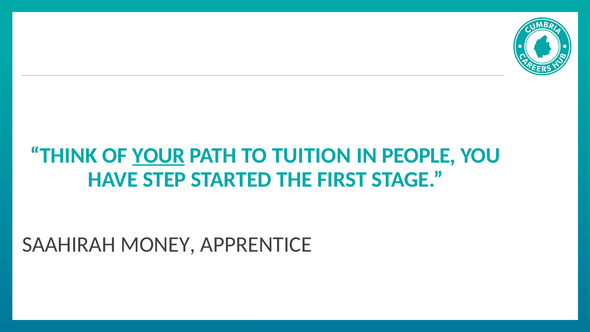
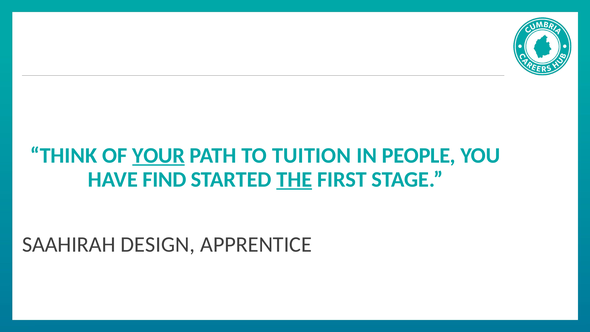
STEP: STEP -> FIND (164, 179)
THE underline: none -> present (294, 179)
MONEY: MONEY -> DESIGN (158, 244)
